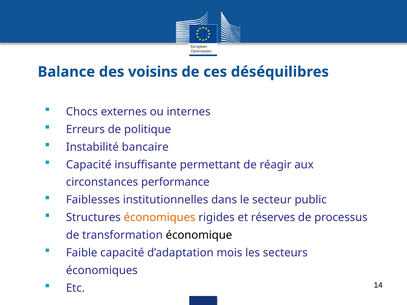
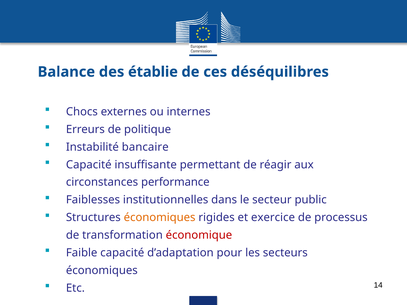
voisins: voisins -> établie (153, 72)
réserves: réserves -> exercice (273, 218)
économique colour: black -> red (199, 235)
mois: mois -> pour (229, 253)
